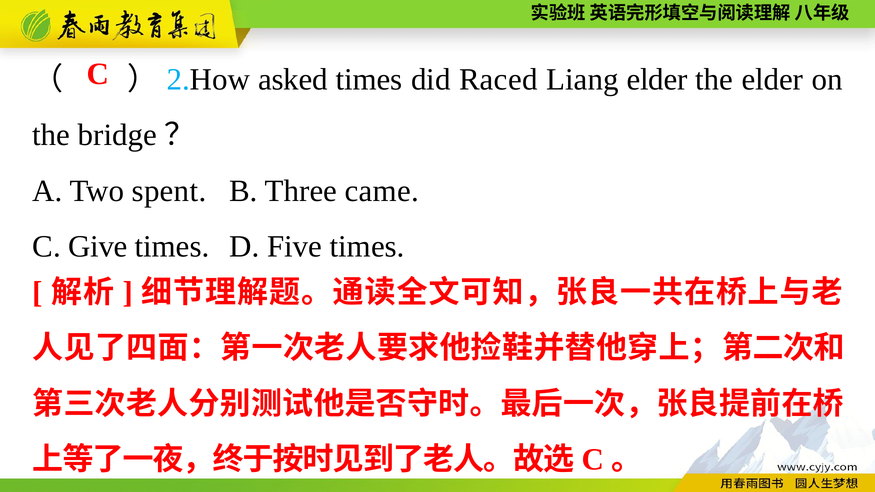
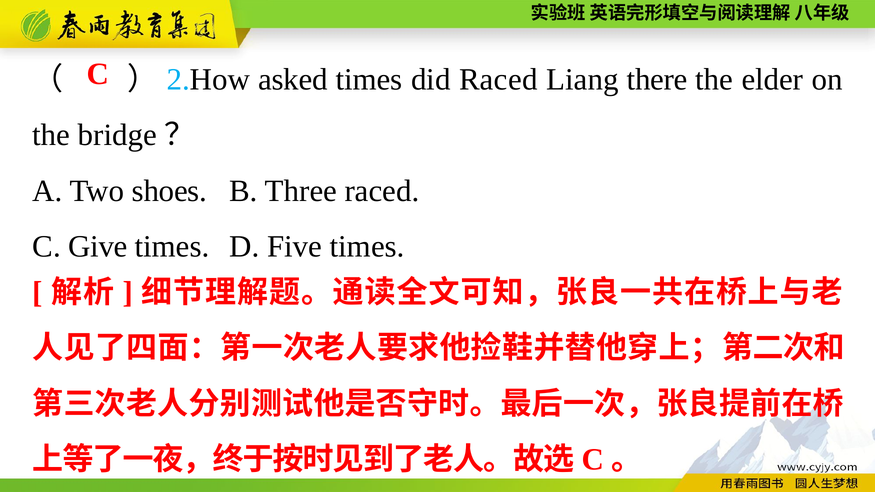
Liang elder: elder -> there (657, 80)
spent: spent -> shoes (169, 191)
Three came: came -> raced (382, 191)
